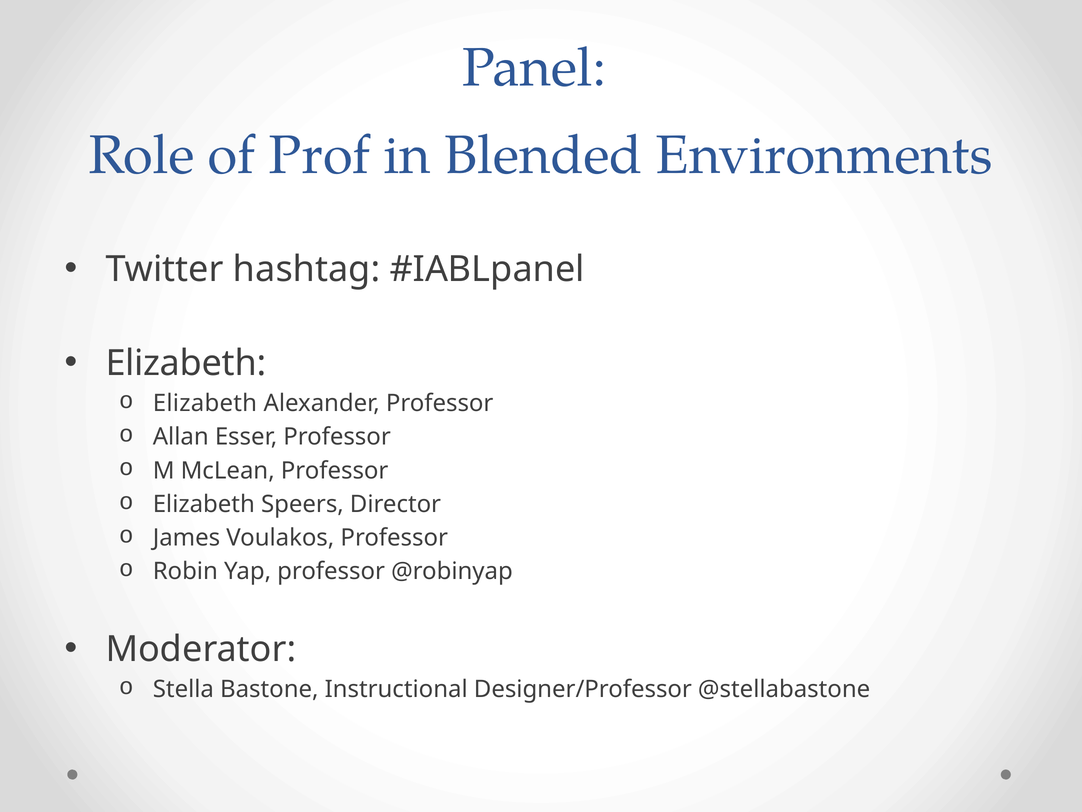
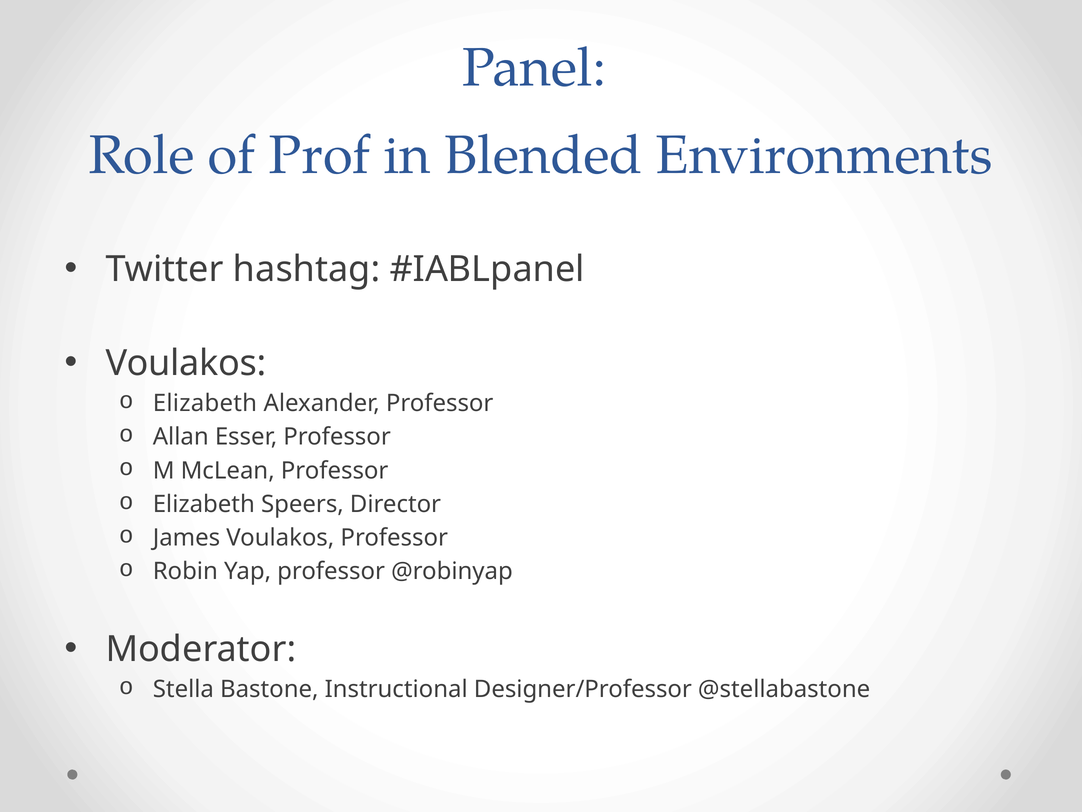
Elizabeth: Elizabeth -> Voulakos (186, 363)
